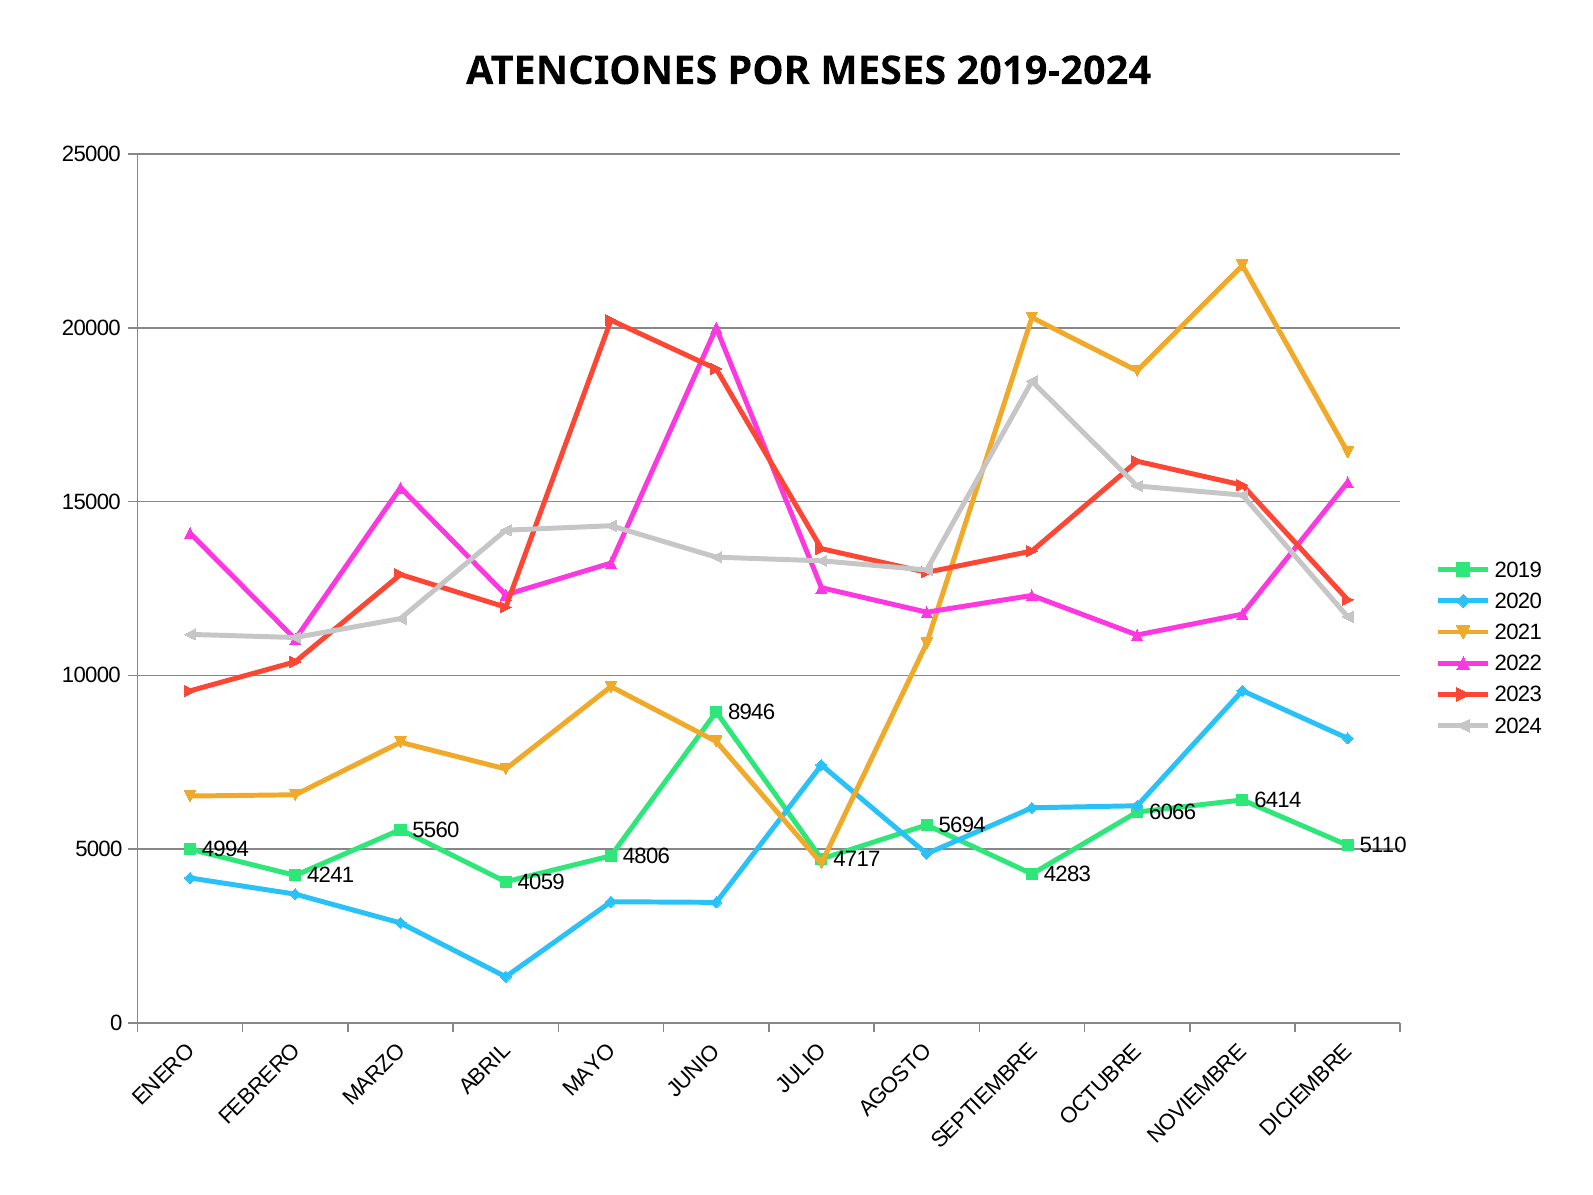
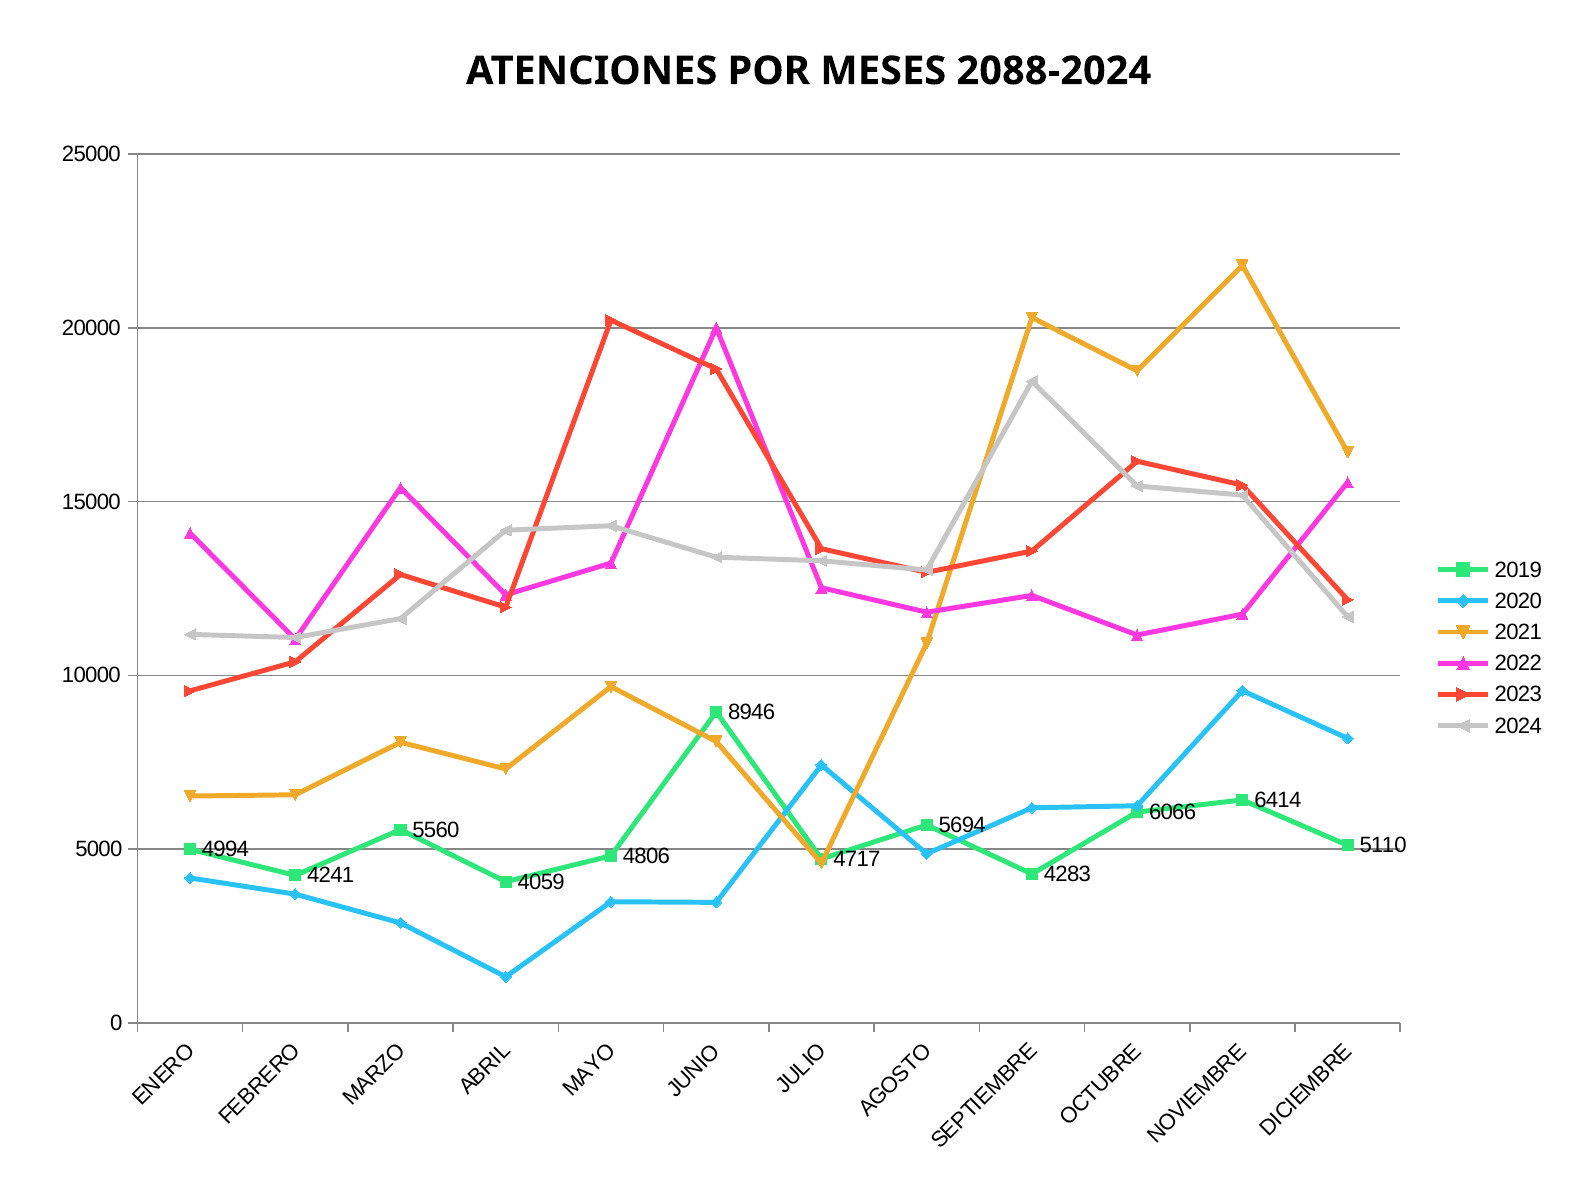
2019-2024: 2019-2024 -> 2088-2024 (1054, 71)
